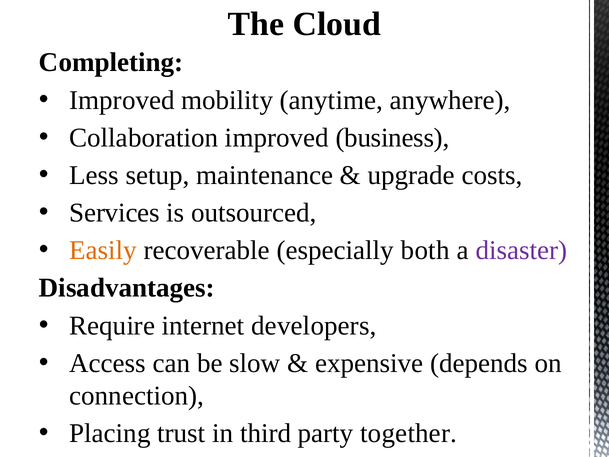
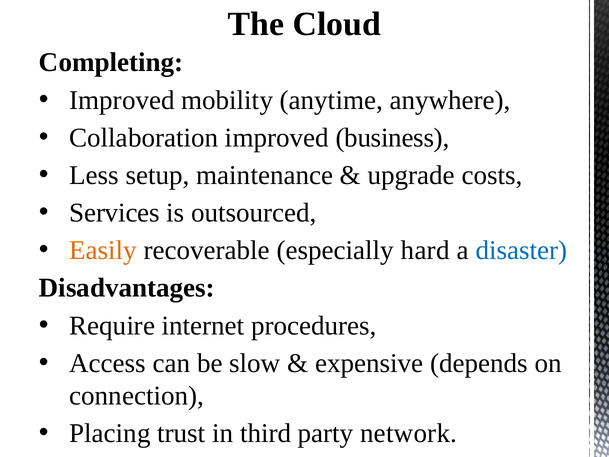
both: both -> hard (425, 250)
disaster colour: purple -> blue (522, 250)
developers: developers -> procedures (314, 325)
together: together -> network (409, 433)
